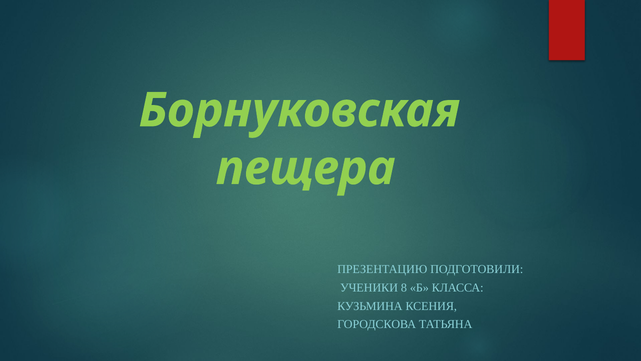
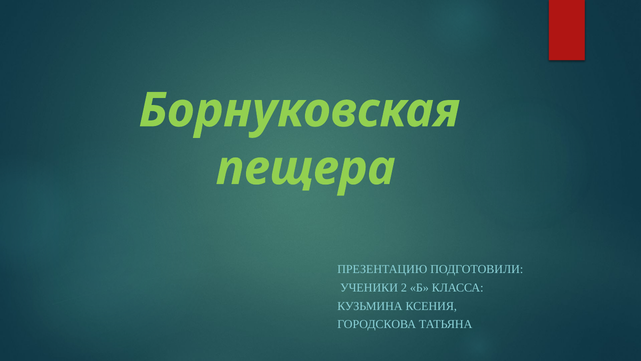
8: 8 -> 2 (404, 287)
